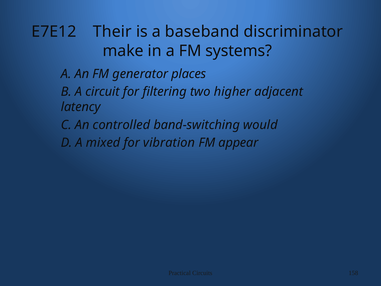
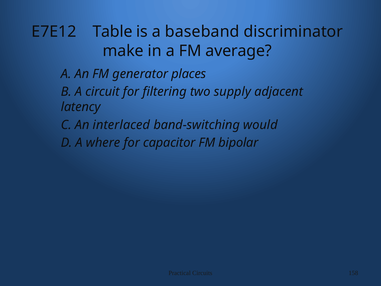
Their: Their -> Table (113, 32)
systems: systems -> average (239, 51)
higher: higher -> supply (232, 92)
controlled: controlled -> interlaced (121, 125)
mixed: mixed -> where (103, 142)
vibration: vibration -> capacitor (169, 142)
appear: appear -> bipolar (238, 142)
